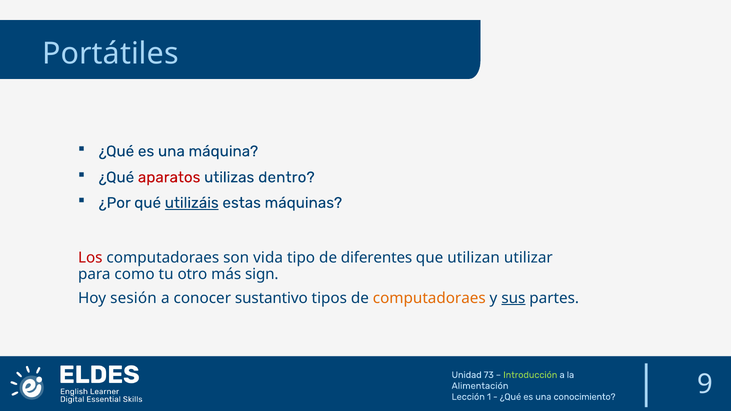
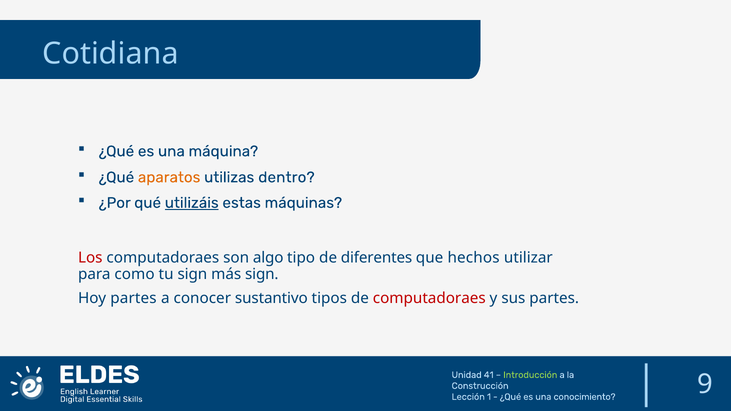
Portátiles: Portátiles -> Cotidiana (111, 54)
aparatos colour: red -> orange (169, 177)
vida: vida -> algo (268, 258)
utilizan: utilizan -> hechos (474, 258)
tu otro: otro -> sign (192, 274)
Hoy sesión: sesión -> partes (133, 298)
computadoraes colour: orange -> red (429, 298)
sus underline: present -> none (513, 298)
73: 73 -> 41 (489, 375)
Alimentación: Alimentación -> Construcción (480, 386)
